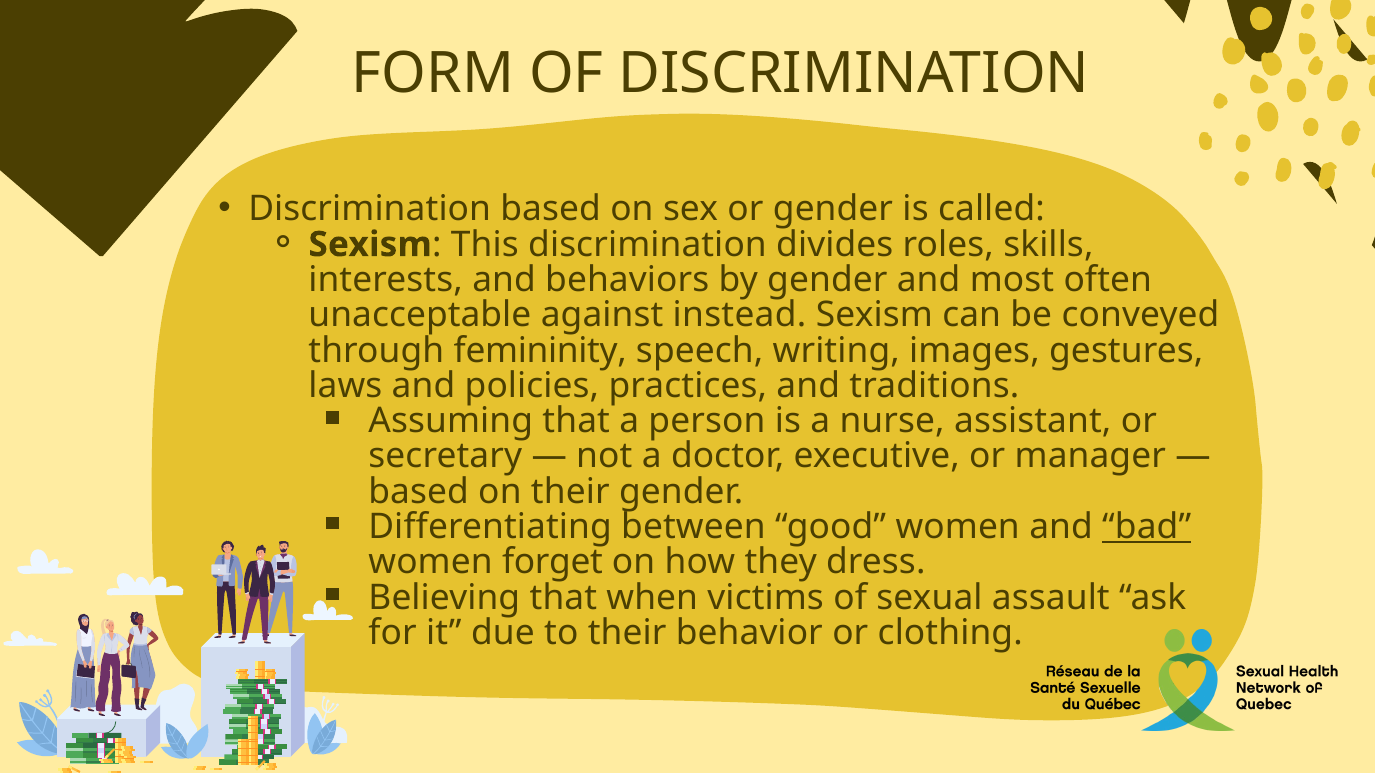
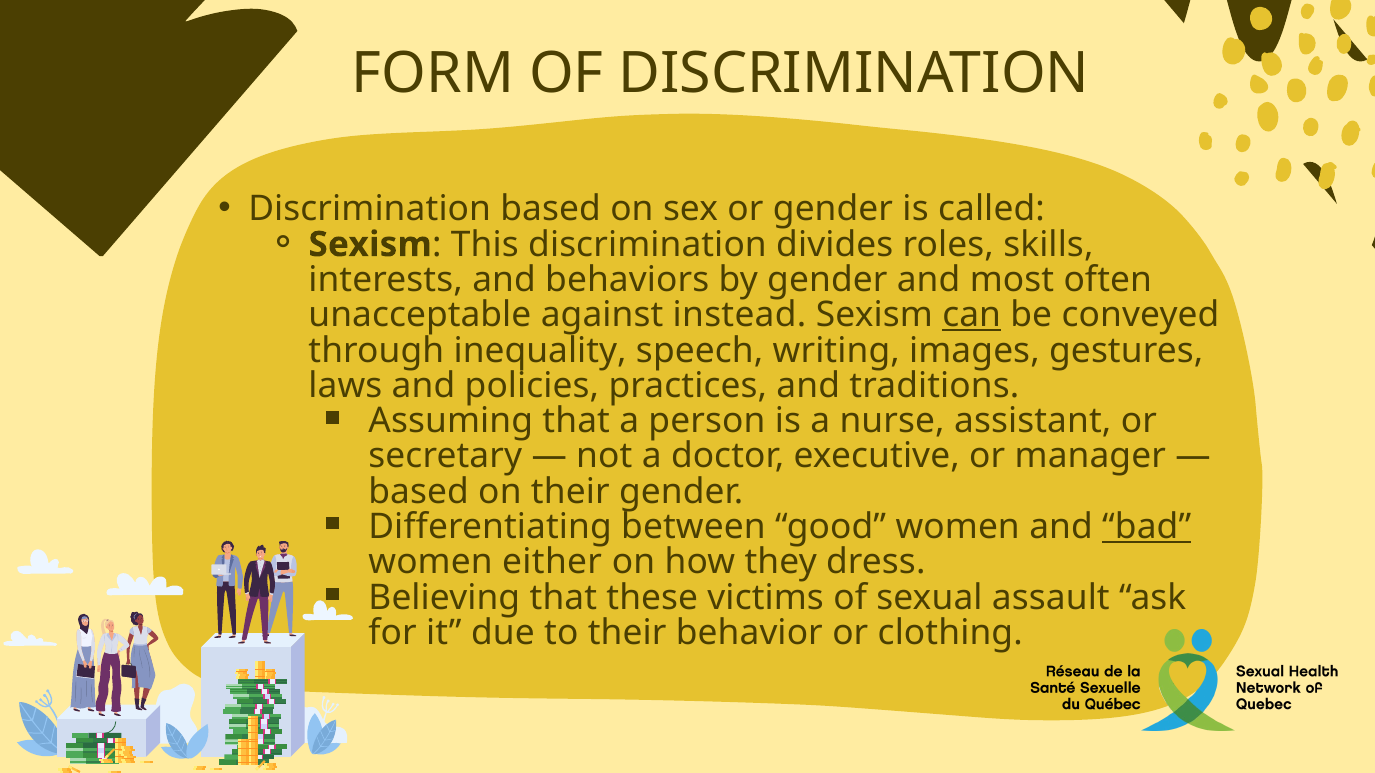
can underline: none -> present (972, 315)
femininity: femininity -> inequality (540, 351)
forget: forget -> either (552, 563)
when: when -> these (652, 598)
